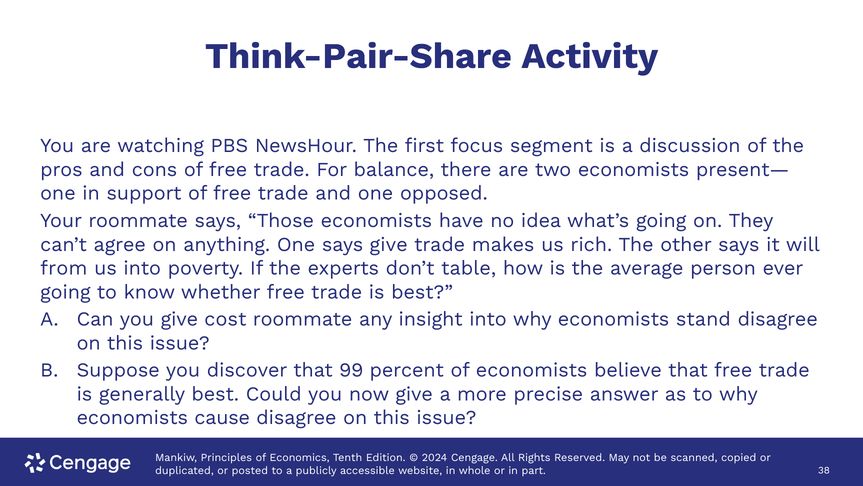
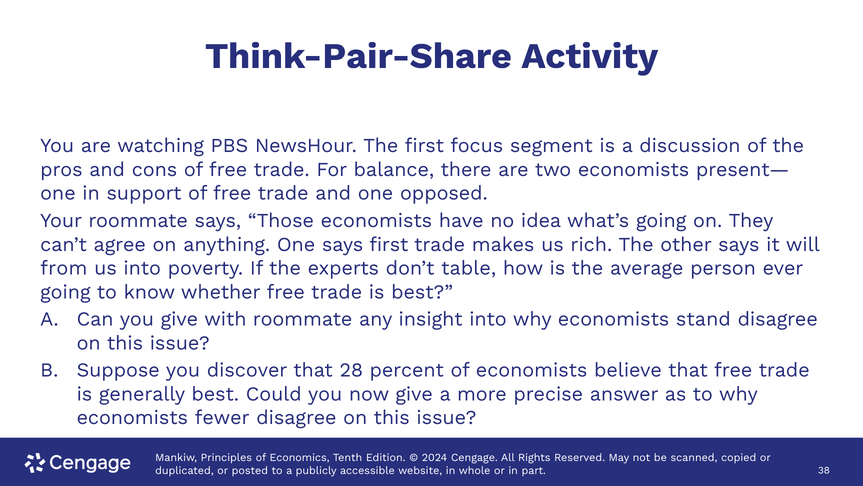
says give: give -> first (389, 244)
cost: cost -> with (225, 319)
99: 99 -> 28 (351, 370)
cause: cause -> fewer (222, 417)
